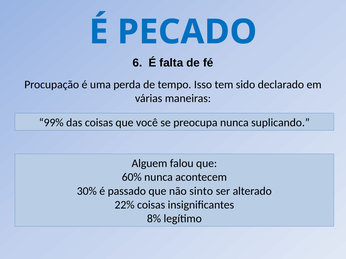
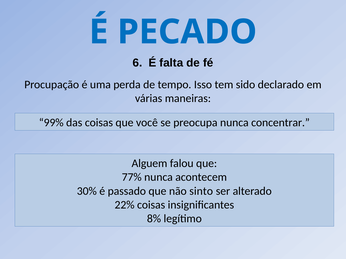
suplicando: suplicando -> concentrar (280, 123)
60%: 60% -> 77% (132, 178)
